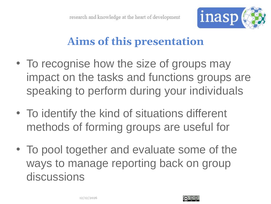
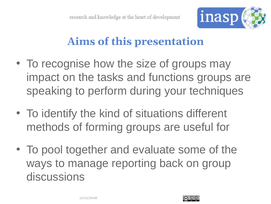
individuals: individuals -> techniques (217, 91)
